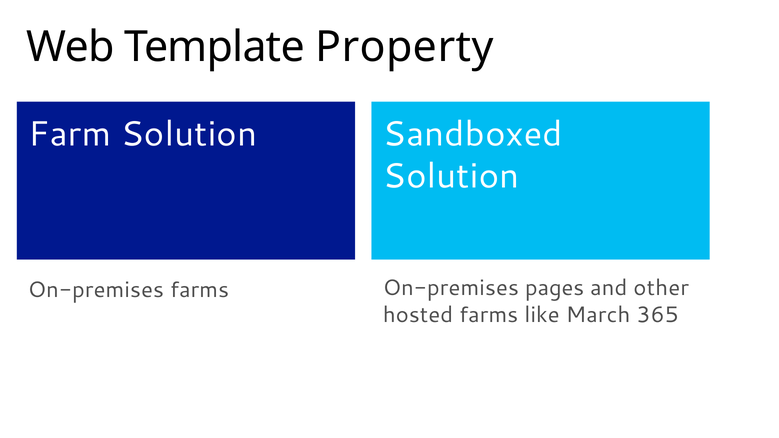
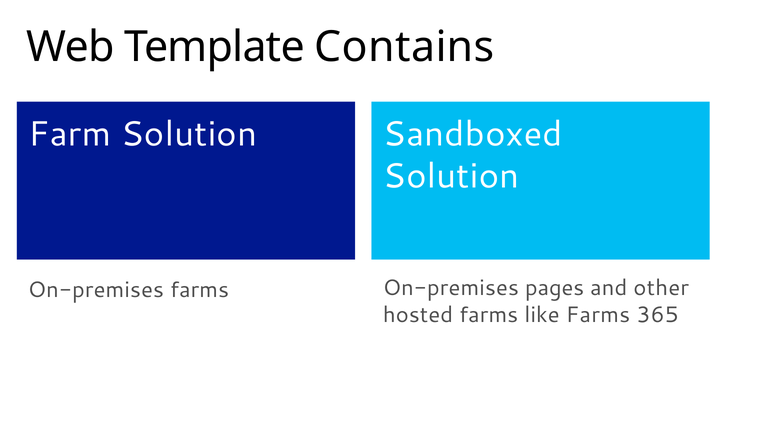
Property: Property -> Contains (404, 47)
like March: March -> Farms (598, 315)
